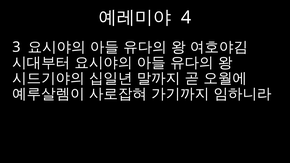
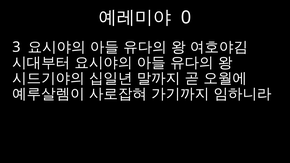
4: 4 -> 0 (186, 17)
